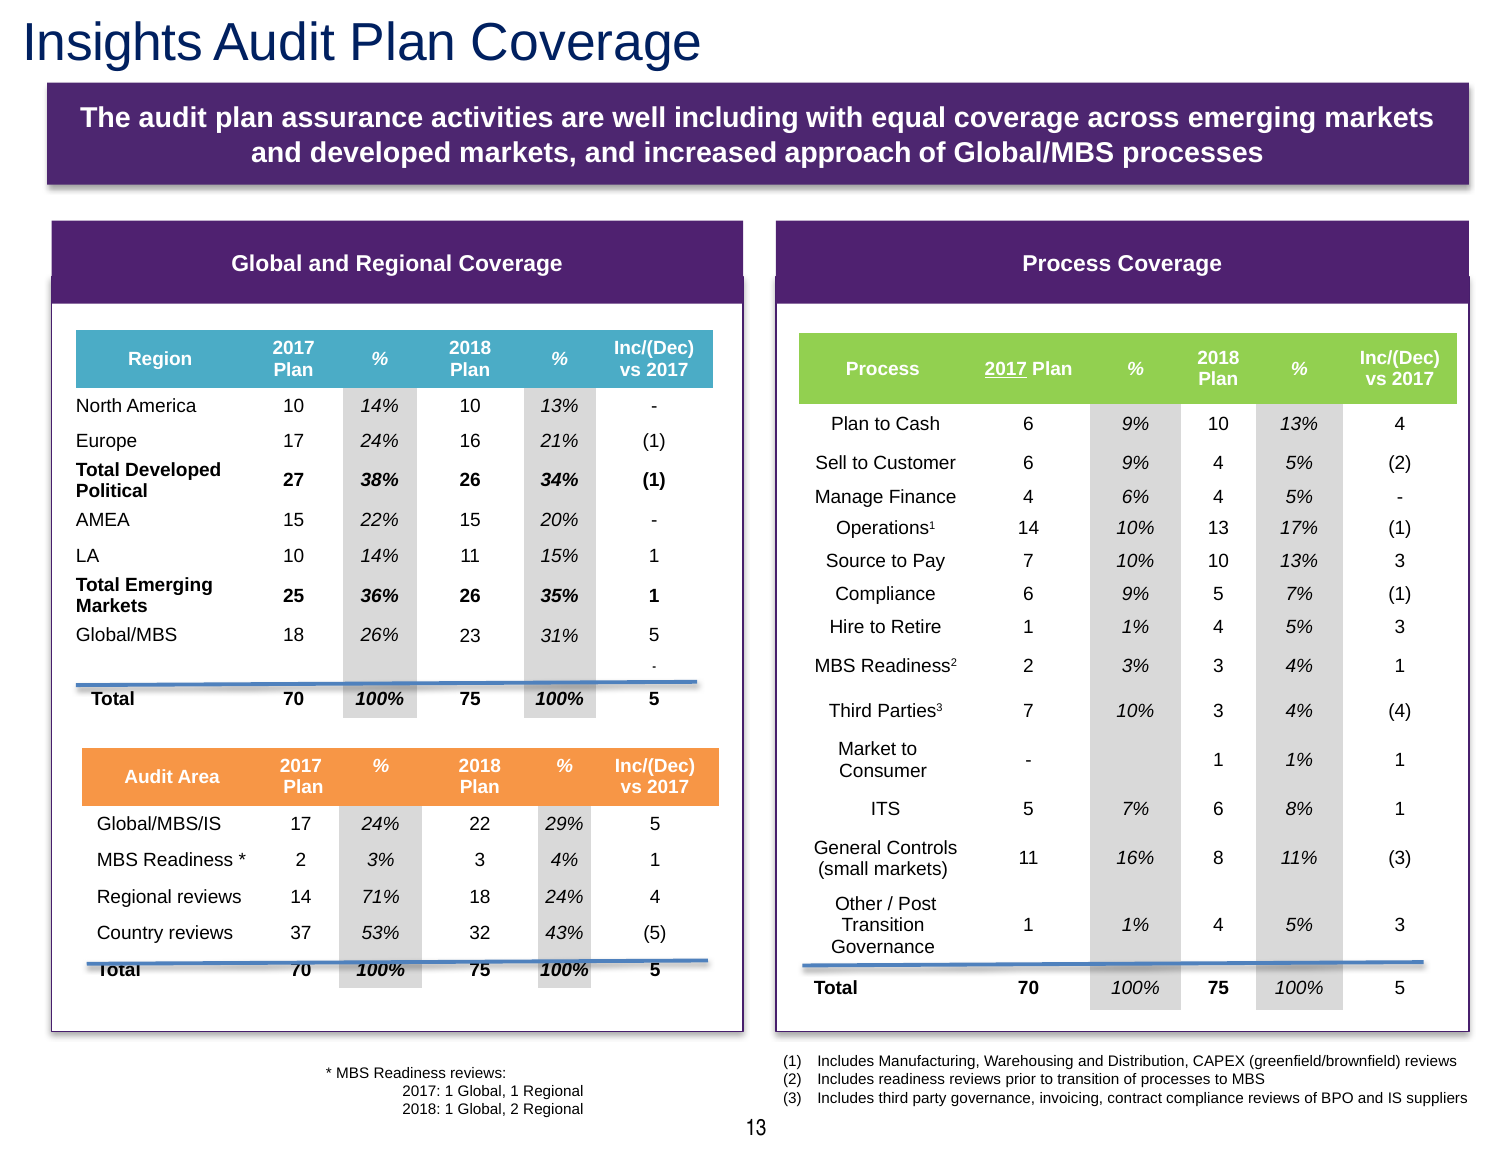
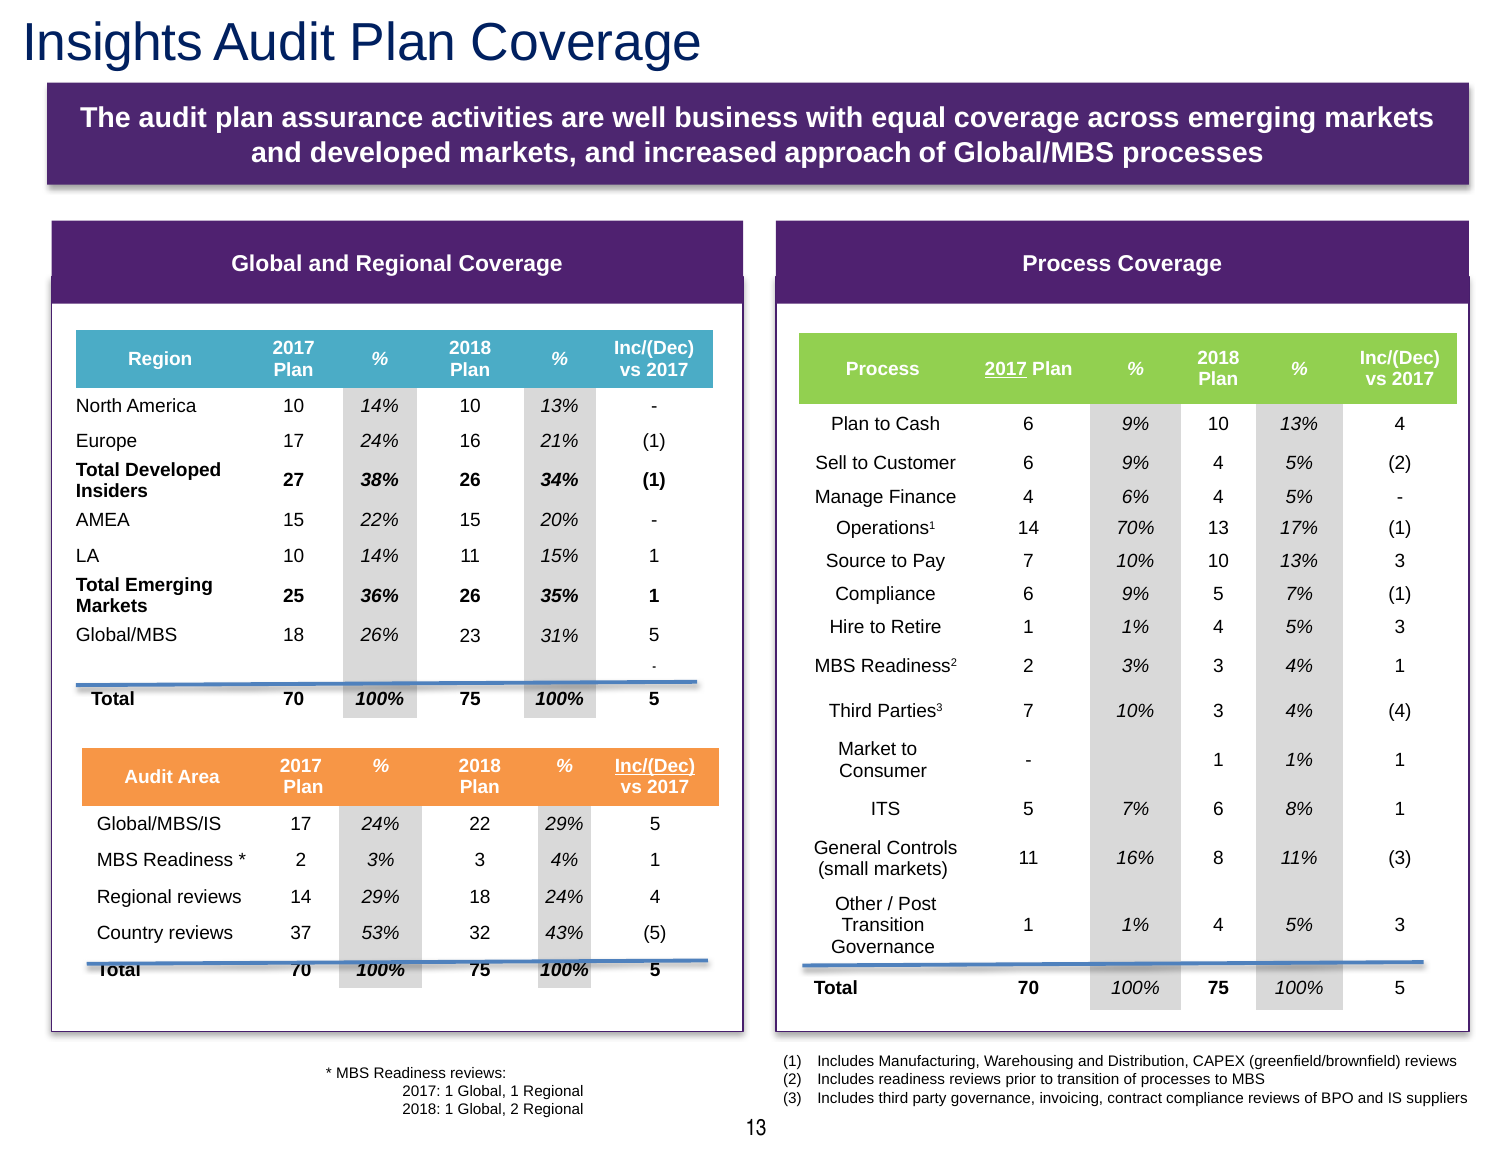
including: including -> business (736, 118)
Political: Political -> Insiders (112, 491)
14 10%: 10% -> 70% (1135, 528)
Inc/(Dec underline: none -> present (655, 766)
14 71%: 71% -> 29% (381, 897)
